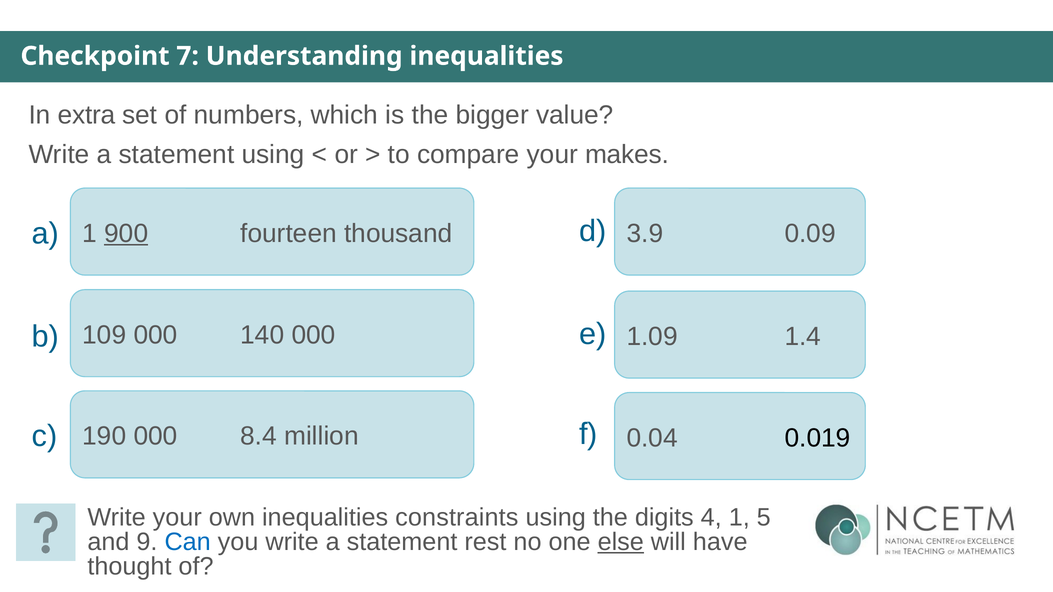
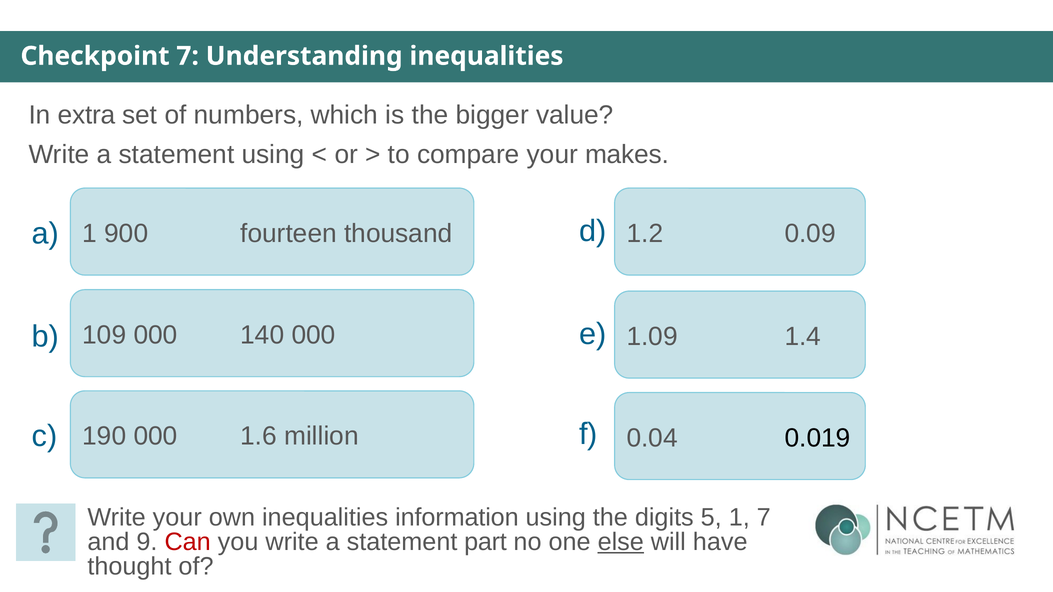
900 underline: present -> none (126, 234)
3.9: 3.9 -> 1.2 (645, 234)
8.4: 8.4 -> 1.6 (259, 436)
constraints: constraints -> information (457, 518)
4: 4 -> 5 (711, 518)
1 5: 5 -> 7 (764, 518)
Can colour: blue -> red (188, 542)
rest: rest -> part (486, 542)
